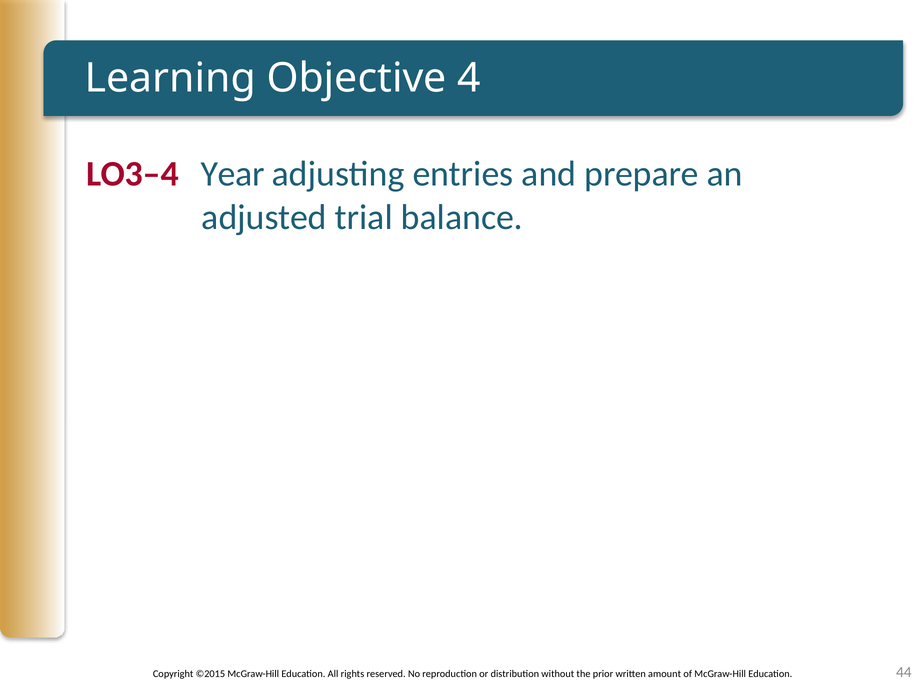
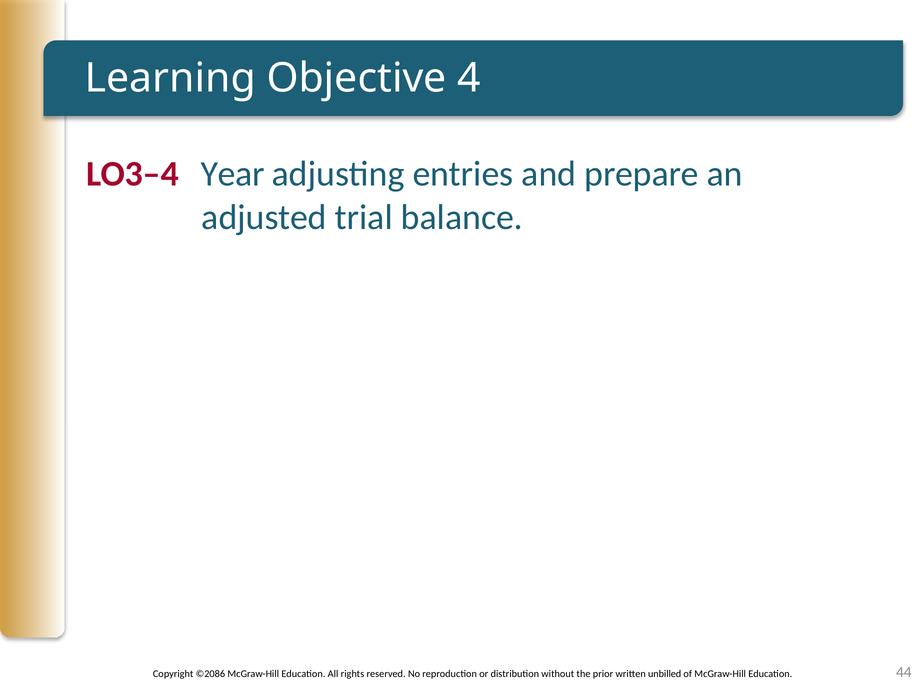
©2015: ©2015 -> ©2086 (210, 674)
amount: amount -> unbilled (665, 674)
